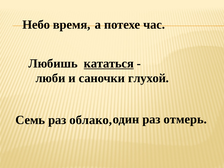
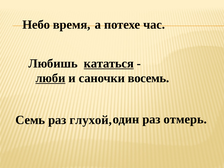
люби underline: none -> present (50, 78)
глухой: глухой -> восемь (148, 78)
облако: облако -> глухой (91, 120)
